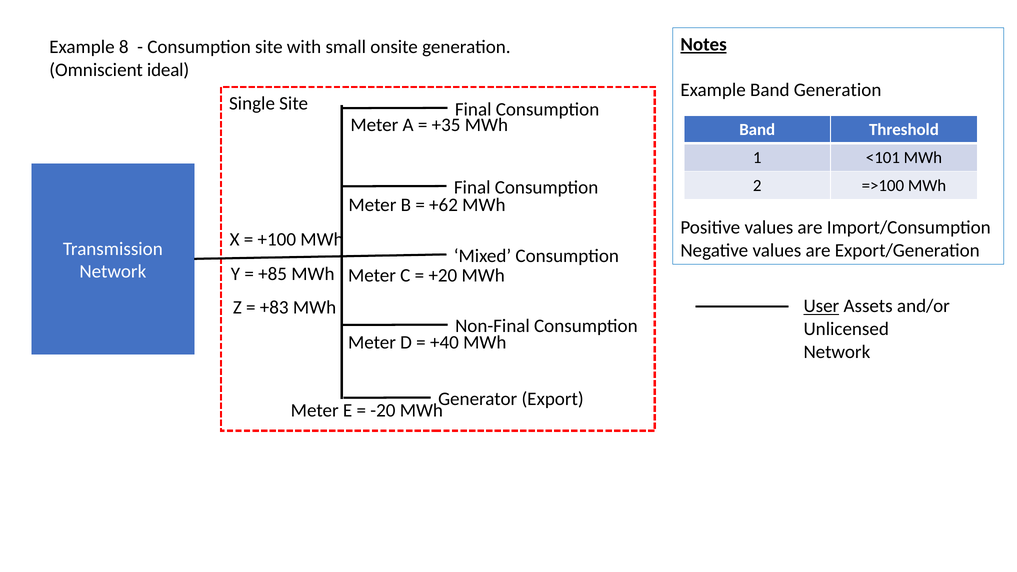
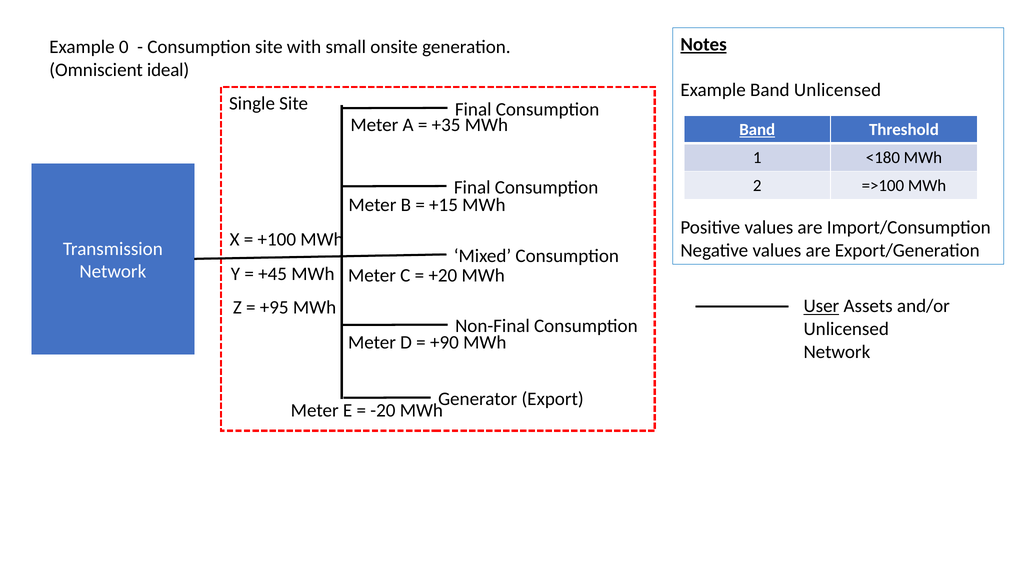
8: 8 -> 0 (124, 47)
Band Generation: Generation -> Unlicensed (837, 90)
Band underline: none -> present (757, 130)
<101: <101 -> <180 (883, 158)
+62: +62 -> +15 (444, 205)
+85: +85 -> +45 (273, 274)
+83: +83 -> +95 (274, 307)
+40: +40 -> +90 (444, 343)
